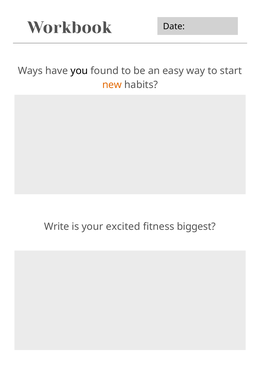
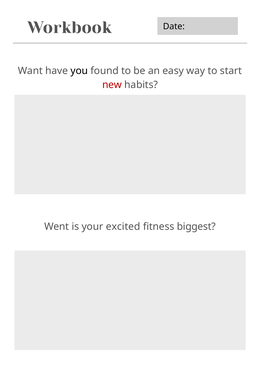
Ways: Ways -> Want (30, 71)
new colour: orange -> red (112, 85)
Write: Write -> Went (57, 226)
